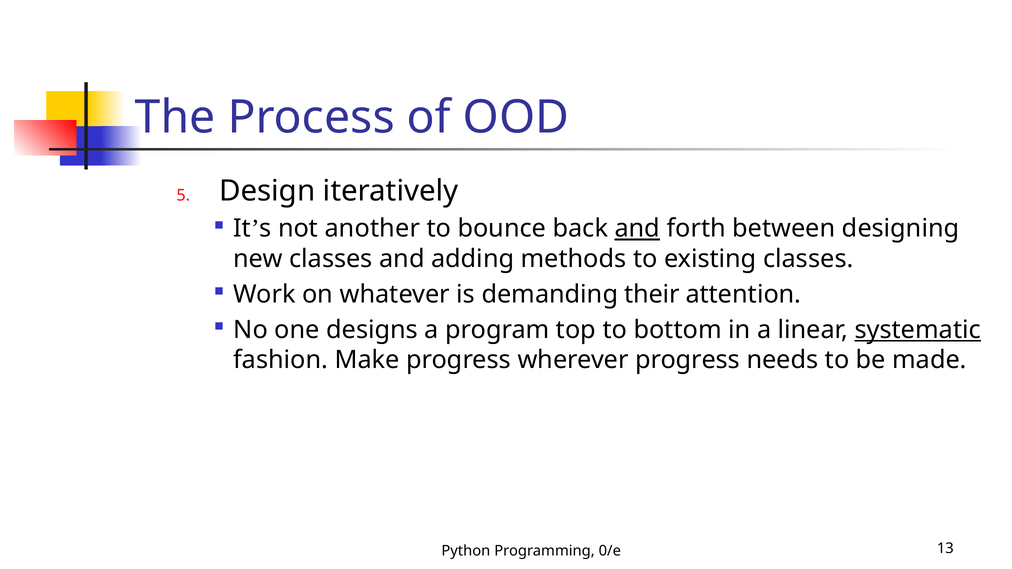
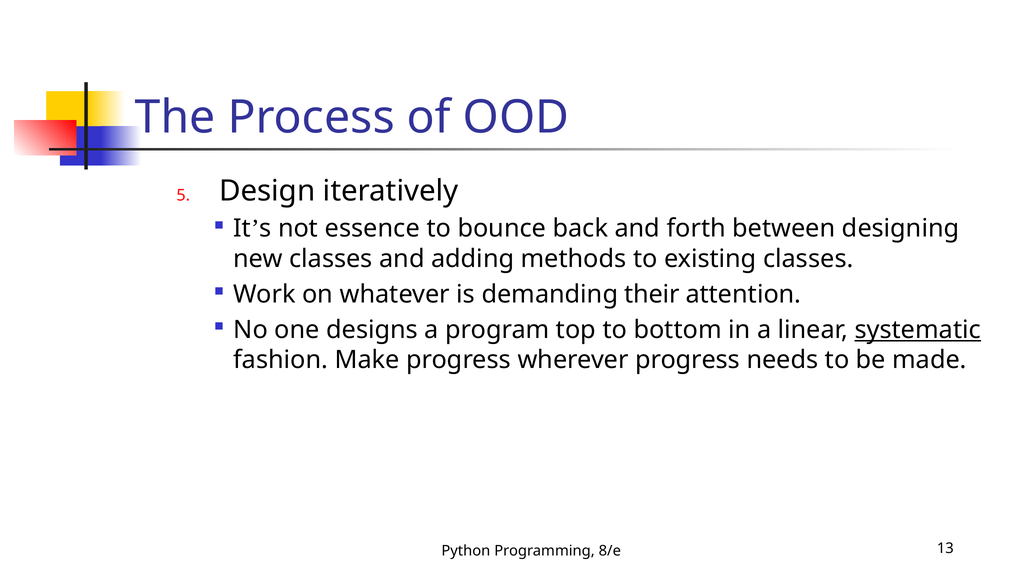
another: another -> essence (372, 229)
and underline: present -> none (637, 229)
0/e: 0/e -> 8/e (610, 551)
